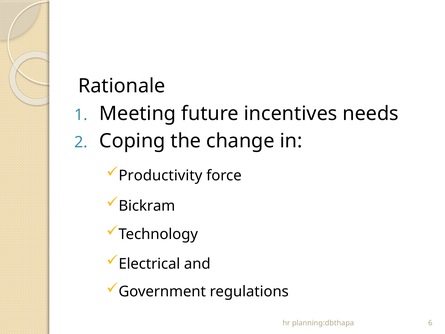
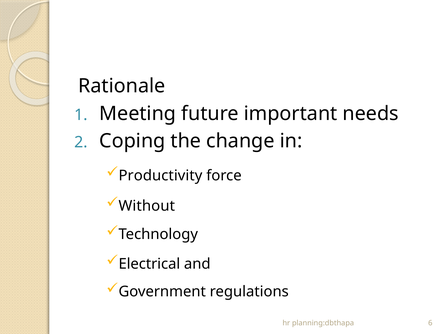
incentives: incentives -> important (291, 113)
Bickram: Bickram -> Without (147, 206)
